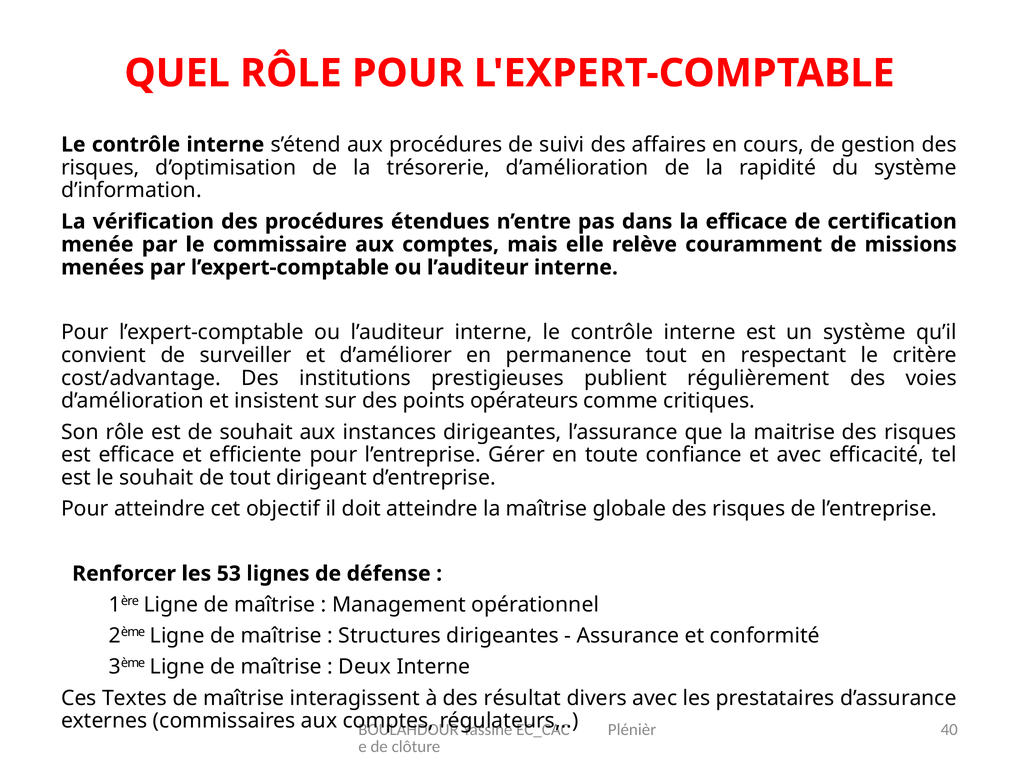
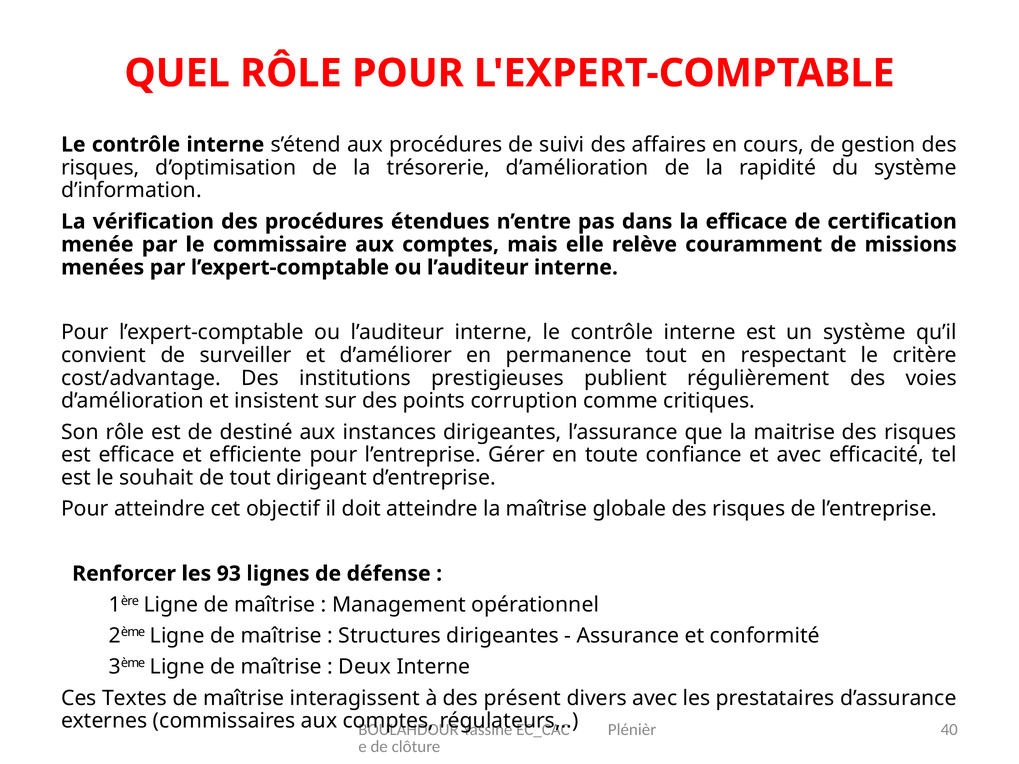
opérateurs: opérateurs -> corruption (524, 401)
de souhait: souhait -> destiné (256, 432)
53: 53 -> 93 (229, 574)
résultat: résultat -> présent (522, 698)
